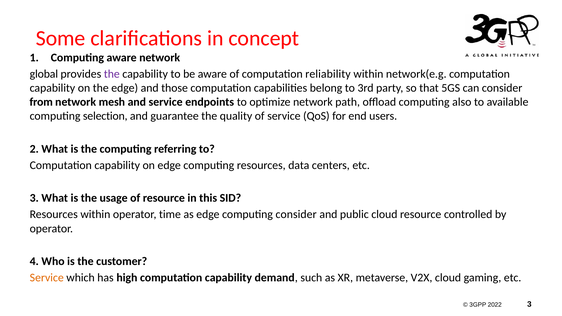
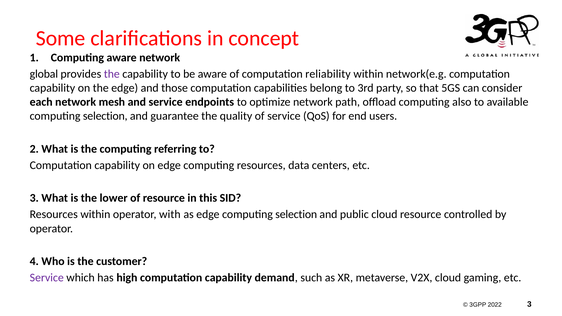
from: from -> each (41, 102)
usage: usage -> lower (114, 198)
time: time -> with (170, 215)
edge computing consider: consider -> selection (296, 215)
Service colour: orange -> purple (47, 278)
